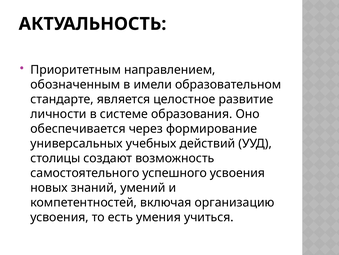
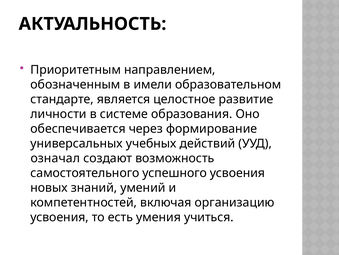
столицы: столицы -> означал (55, 158)
